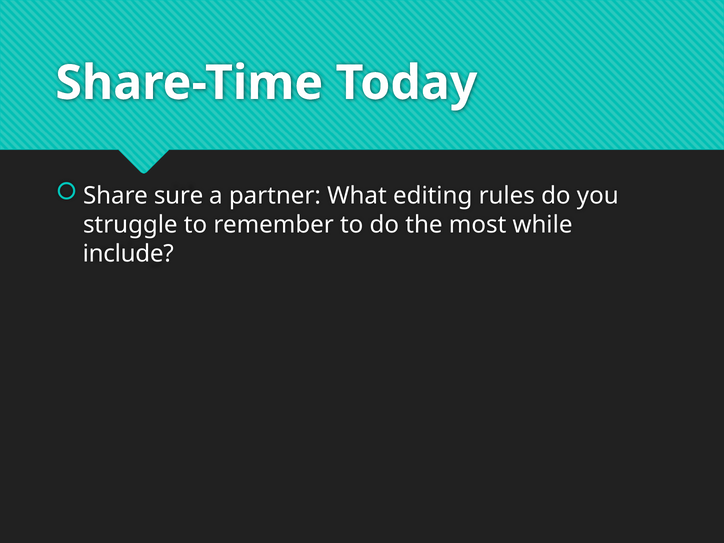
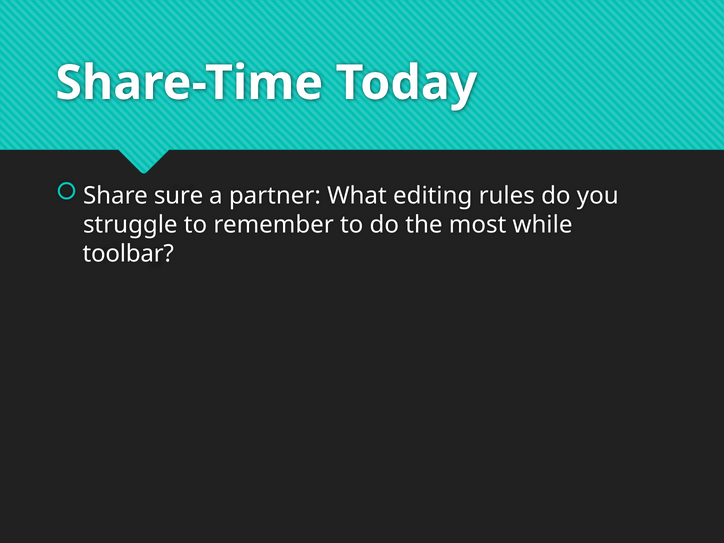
include: include -> toolbar (128, 254)
